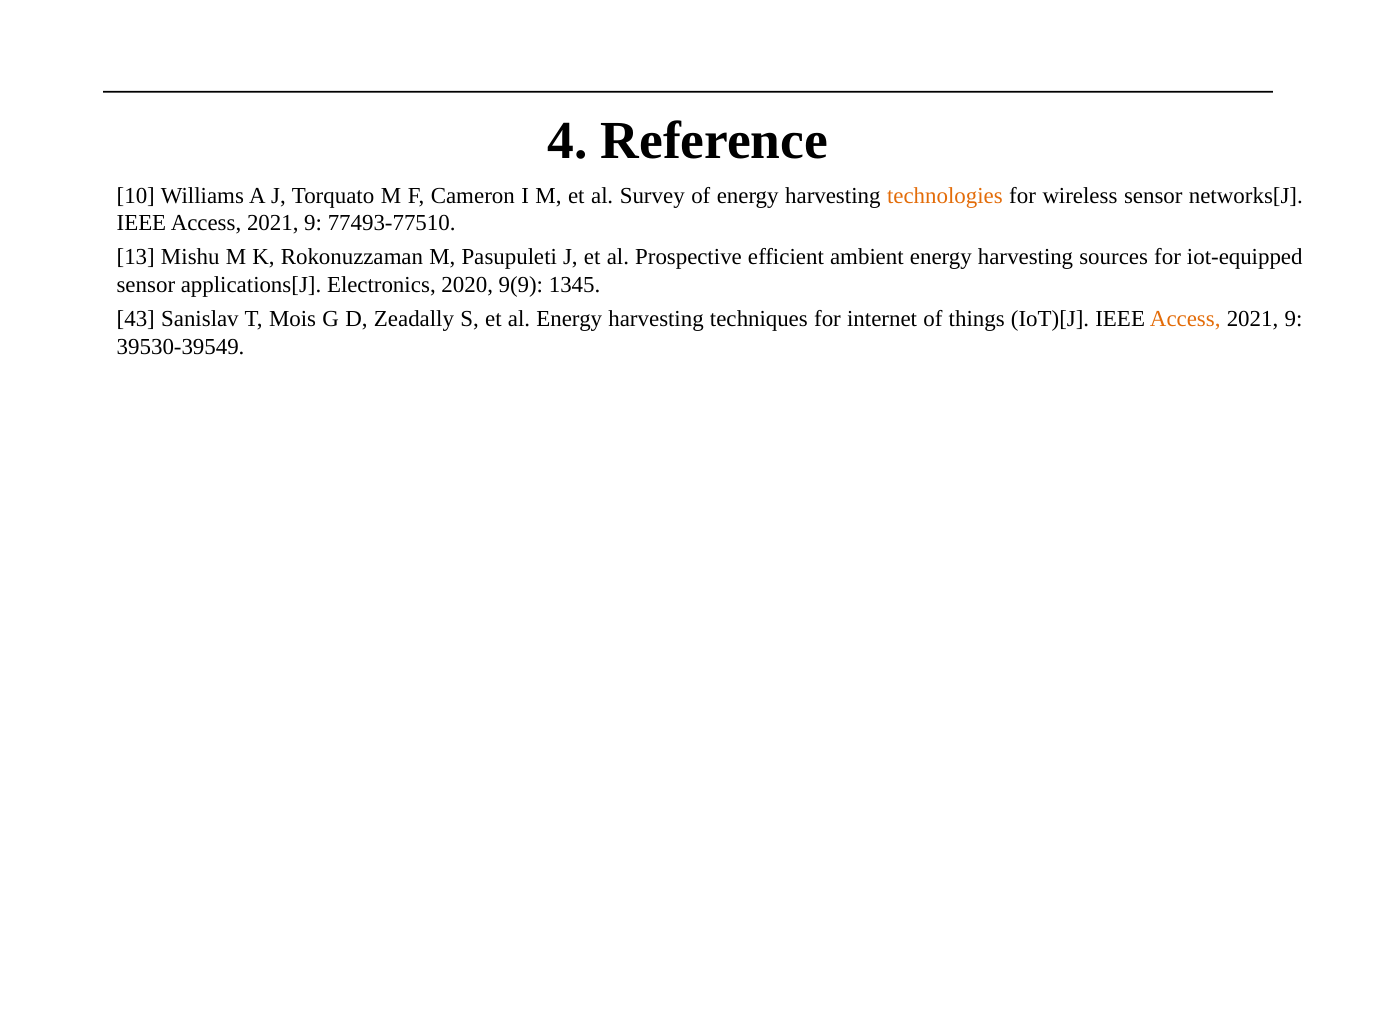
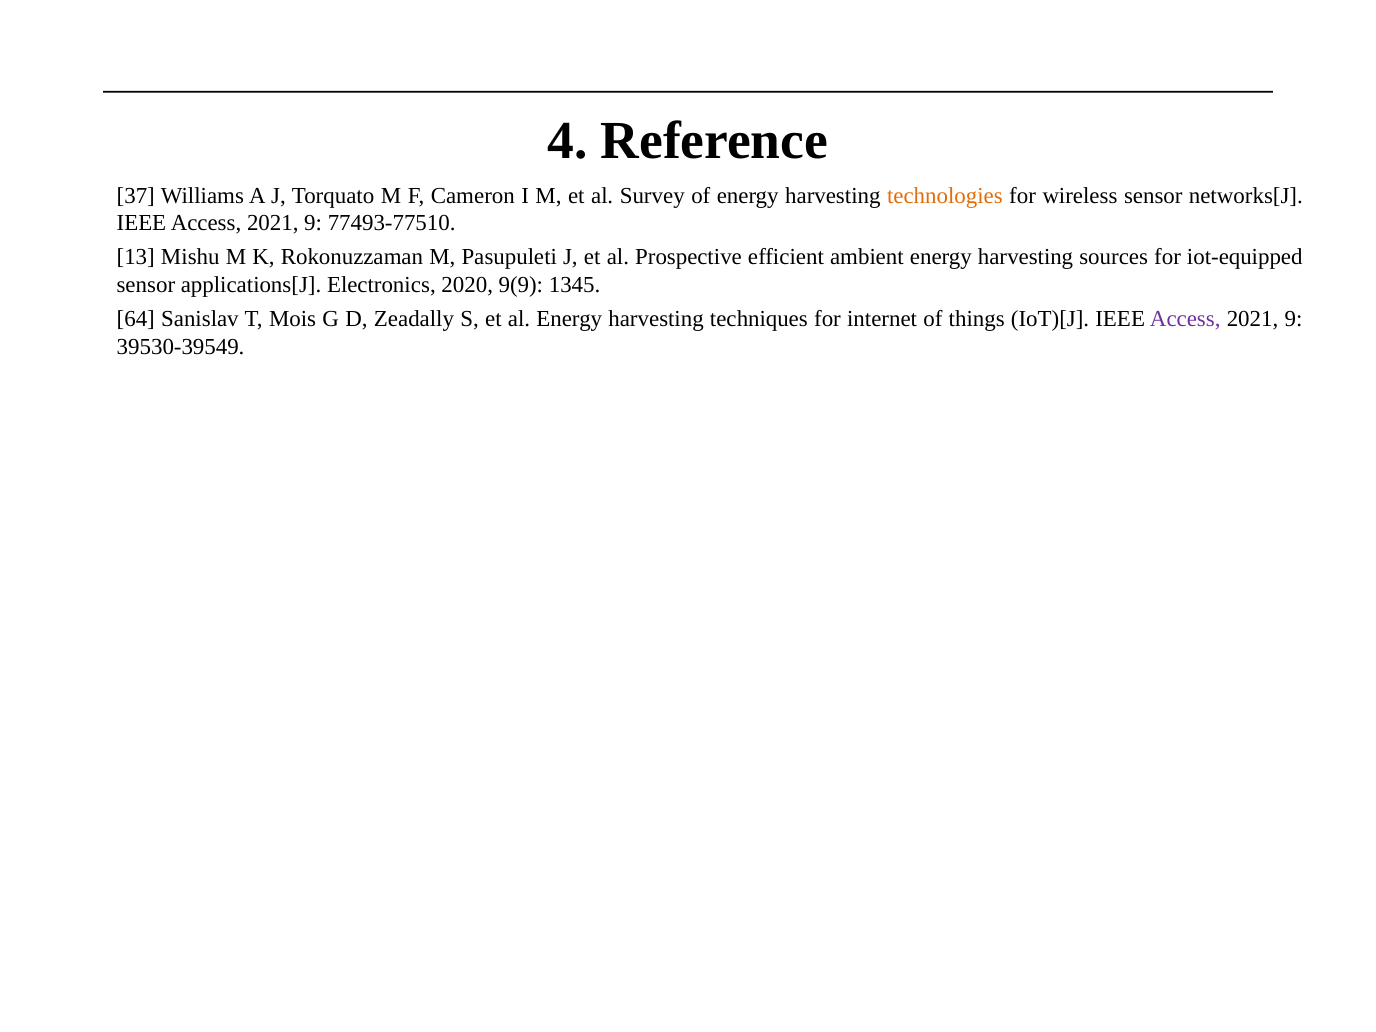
10: 10 -> 37 (136, 195)
43: 43 -> 64 (136, 319)
Access colour: orange -> purple (1185, 319)
